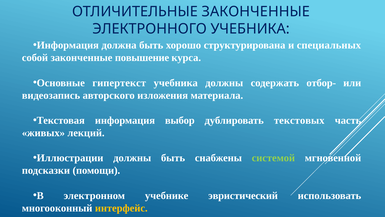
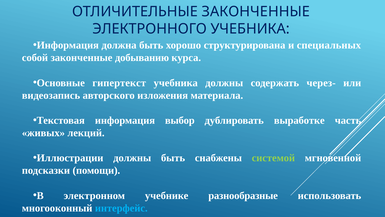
повышение: повышение -> добыванию (142, 58)
отбор-: отбор- -> через- (321, 83)
текстовых: текстовых -> выработке (299, 120)
эвристический: эвристический -> разнообразные (243, 195)
интерфейс colour: yellow -> light blue (121, 208)
